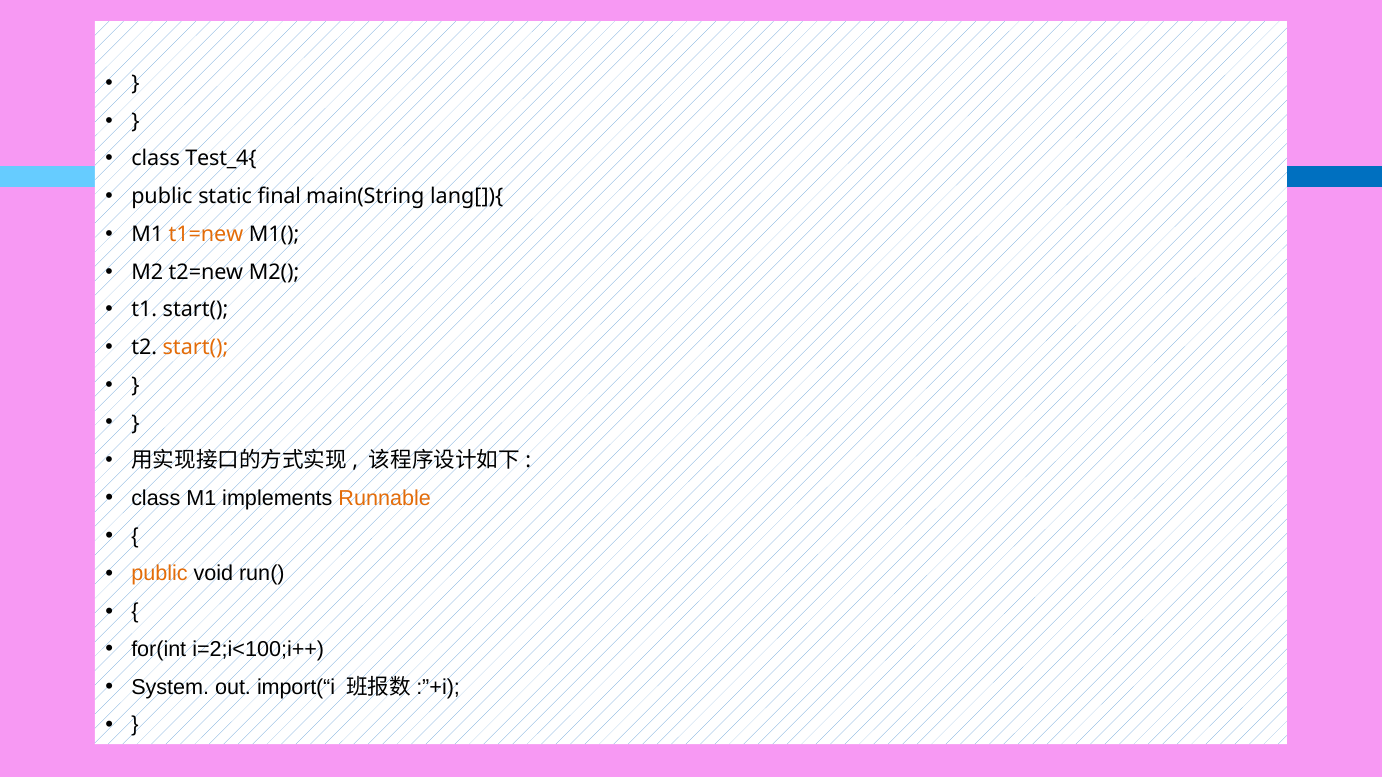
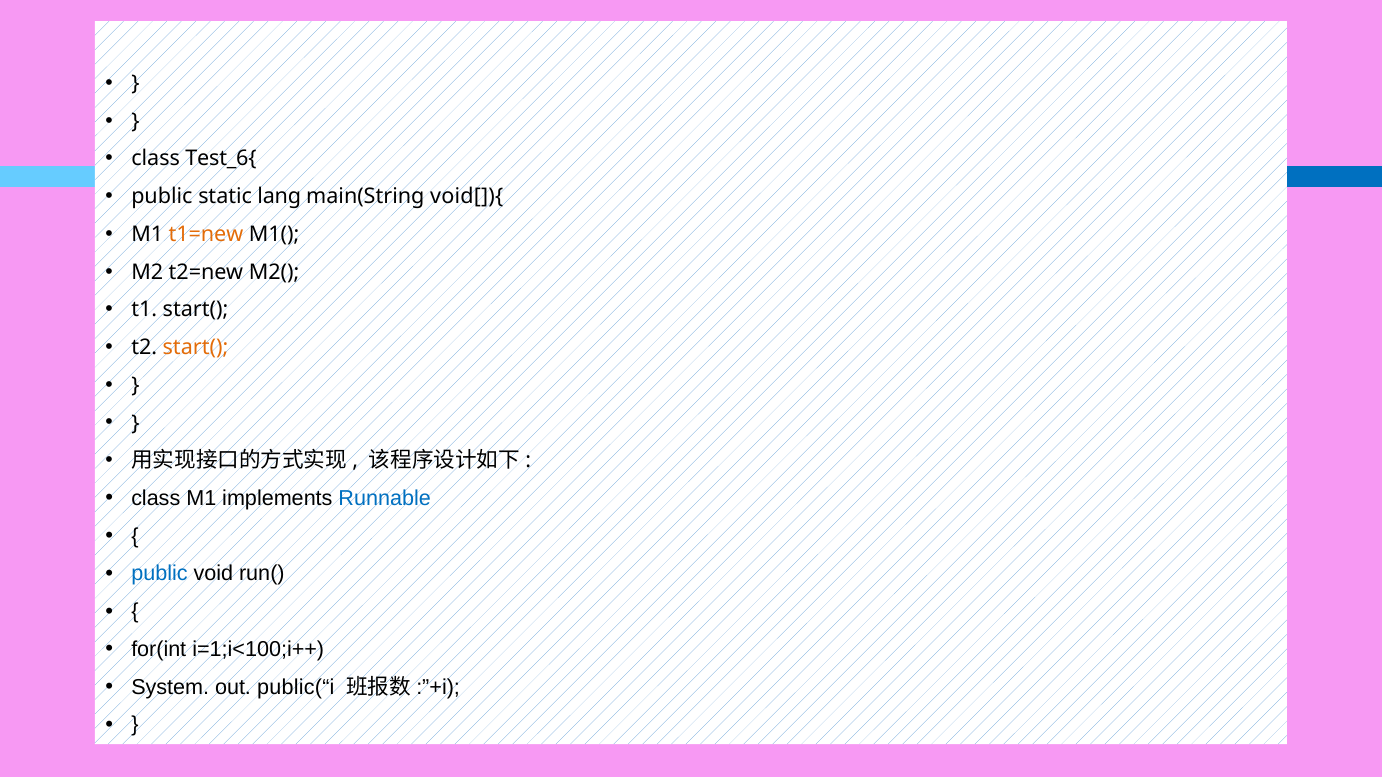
Test_4{: Test_4{ -> Test_6{ (221, 159)
final: final -> lang (279, 197)
lang[]){: lang[]){ -> void[]){ (467, 197)
Runnable colour: orange -> blue (385, 499)
public colour: orange -> blue (159, 574)
i=2;i<100;i++: i=2;i<100;i++ -> i=1;i<100;i++ (258, 650)
import(“i: import(“i -> public(“i (296, 687)
